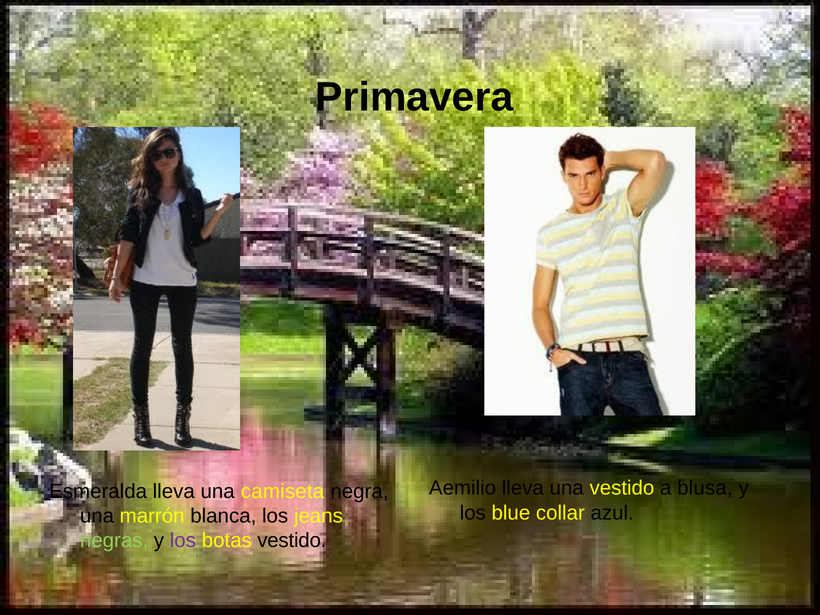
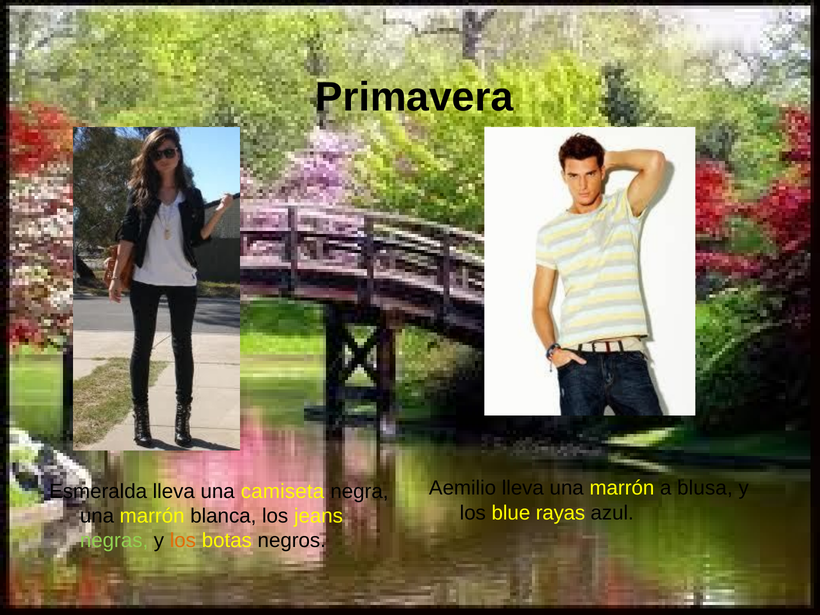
lleva una vestido: vestido -> marrón (622, 488)
collar: collar -> rayas (561, 513)
los colour: purple -> orange (183, 541)
botas vestido: vestido -> negros (292, 541)
